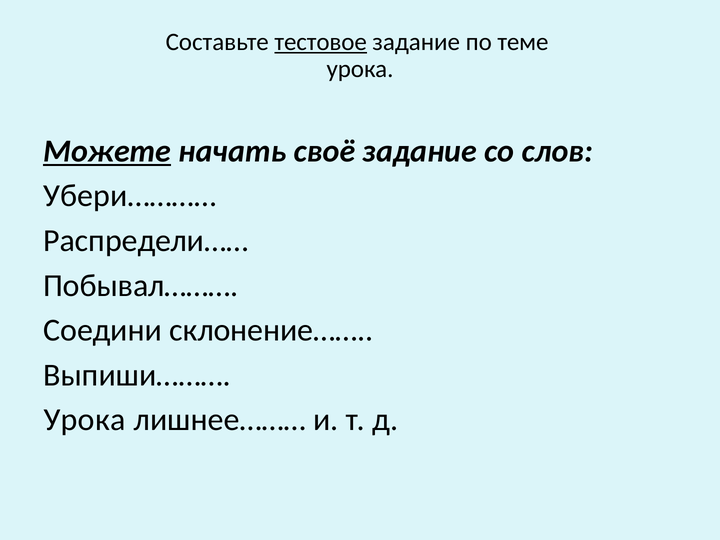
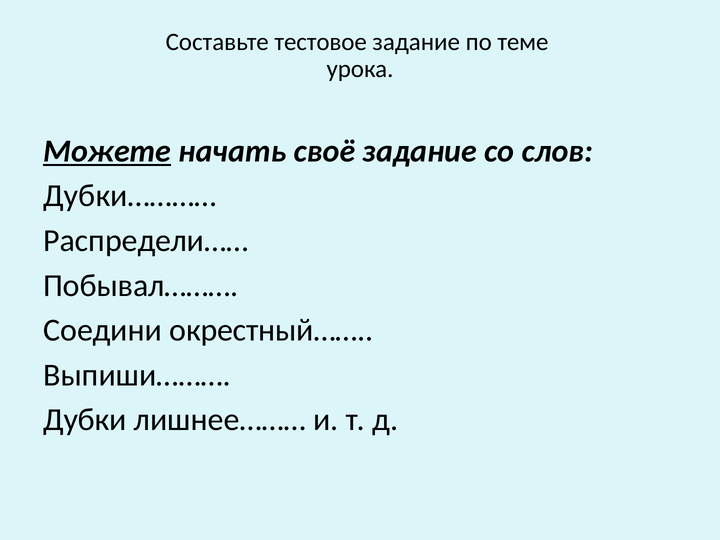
тестовое underline: present -> none (321, 42)
Убери…………: Убери………… -> Дубки………… (130, 196)
склонение……: склонение…… -> окрестный…… (271, 330)
Урока: Урока -> Дубки (85, 420)
